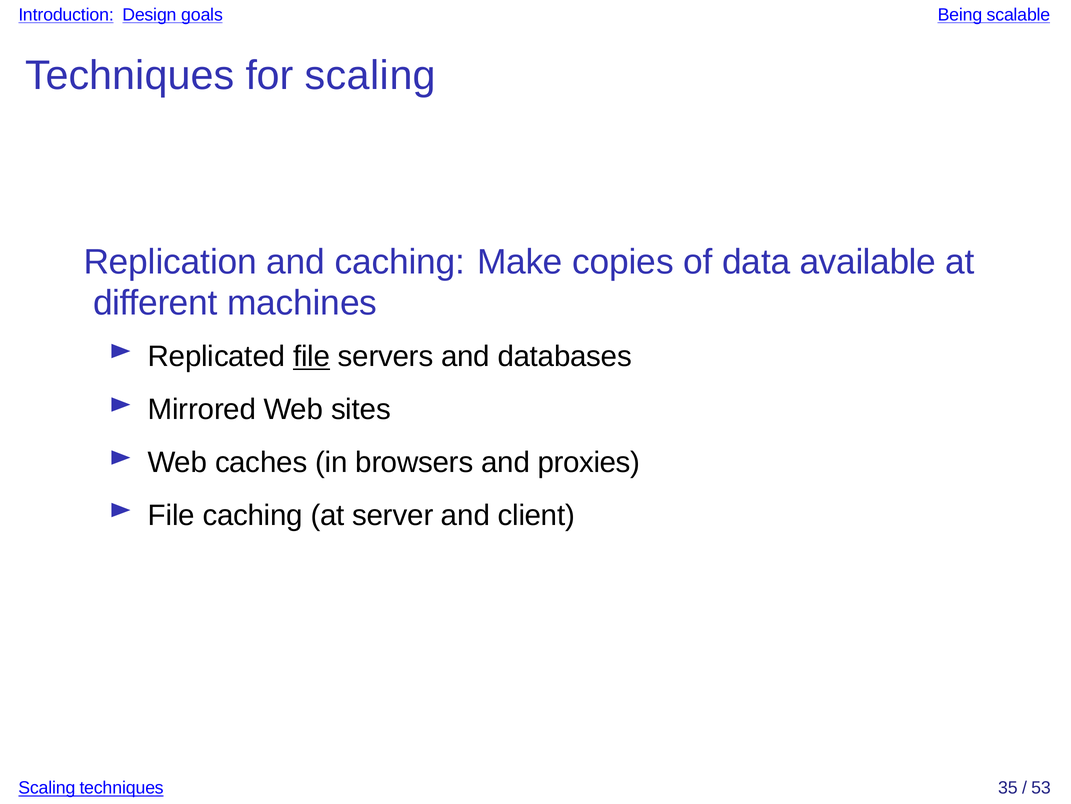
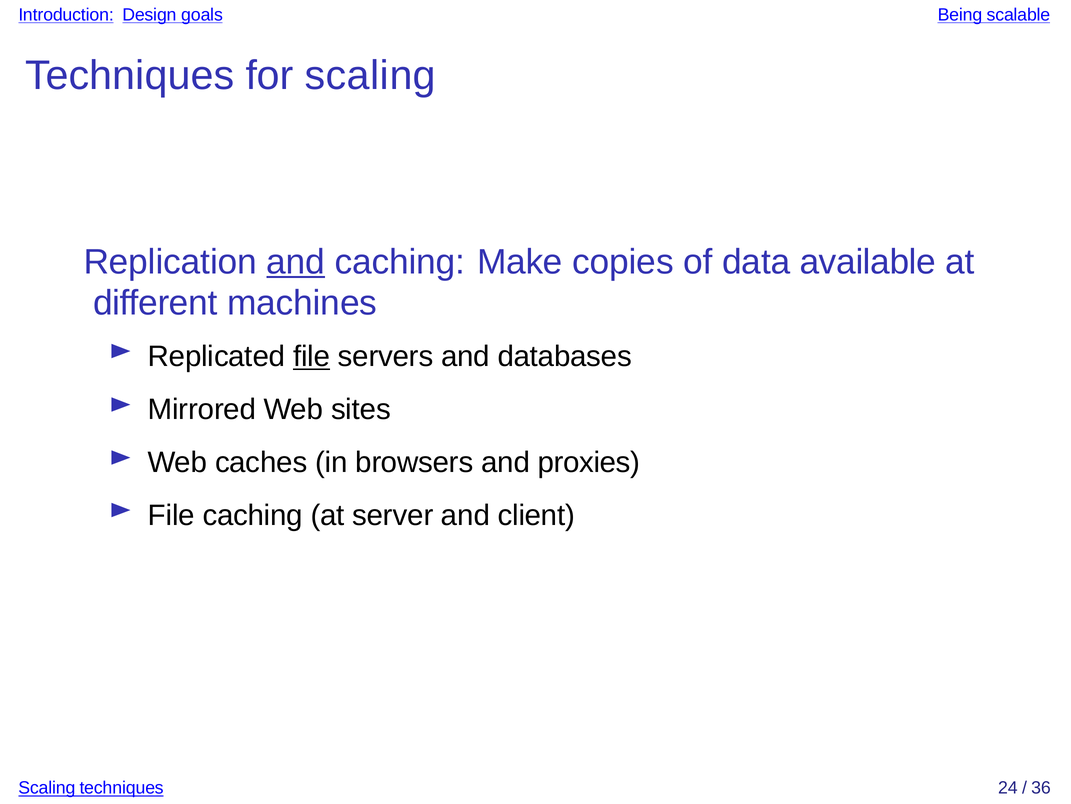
and underline: none -> present (296, 262)
35: 35 -> 24 (1008, 788)
53: 53 -> 36 (1041, 788)
